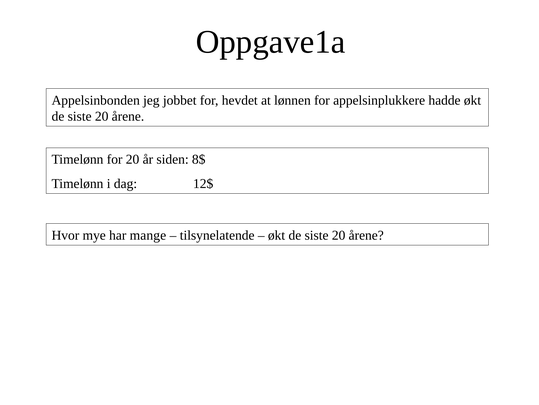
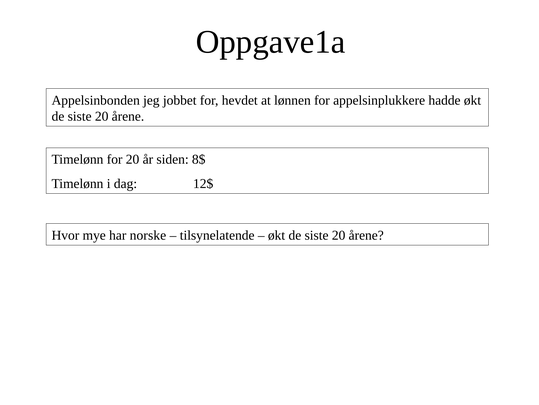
mange: mange -> norske (148, 235)
